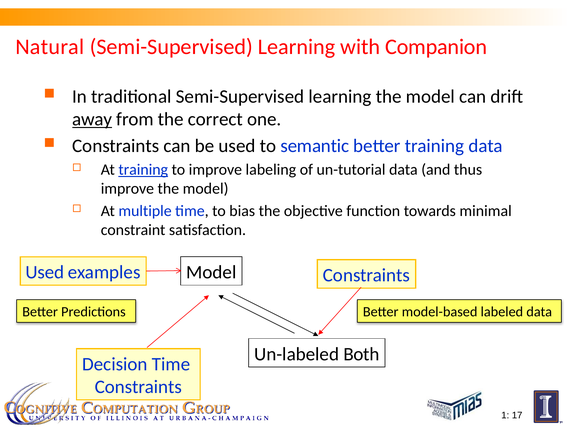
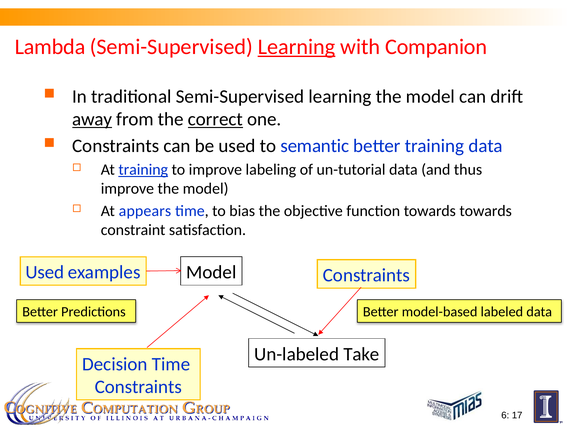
Natural: Natural -> Lambda (50, 47)
Learning underline: none -> present (297, 47)
correct underline: none -> present (215, 119)
multiple: multiple -> appears (145, 211)
towards minimal: minimal -> towards (486, 211)
Both: Both -> Take (361, 354)
1: 1 -> 6 (505, 416)
